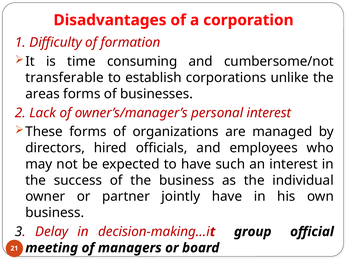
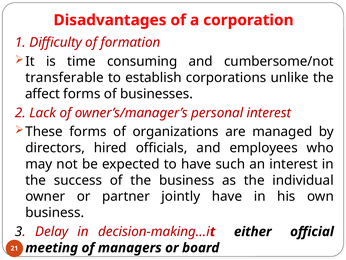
areas: areas -> affect (43, 94)
group: group -> either (253, 231)
